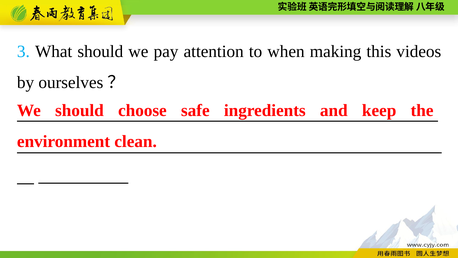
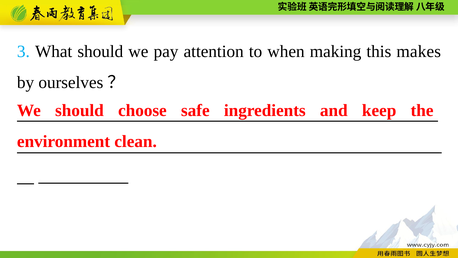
videos: videos -> makes (419, 52)
